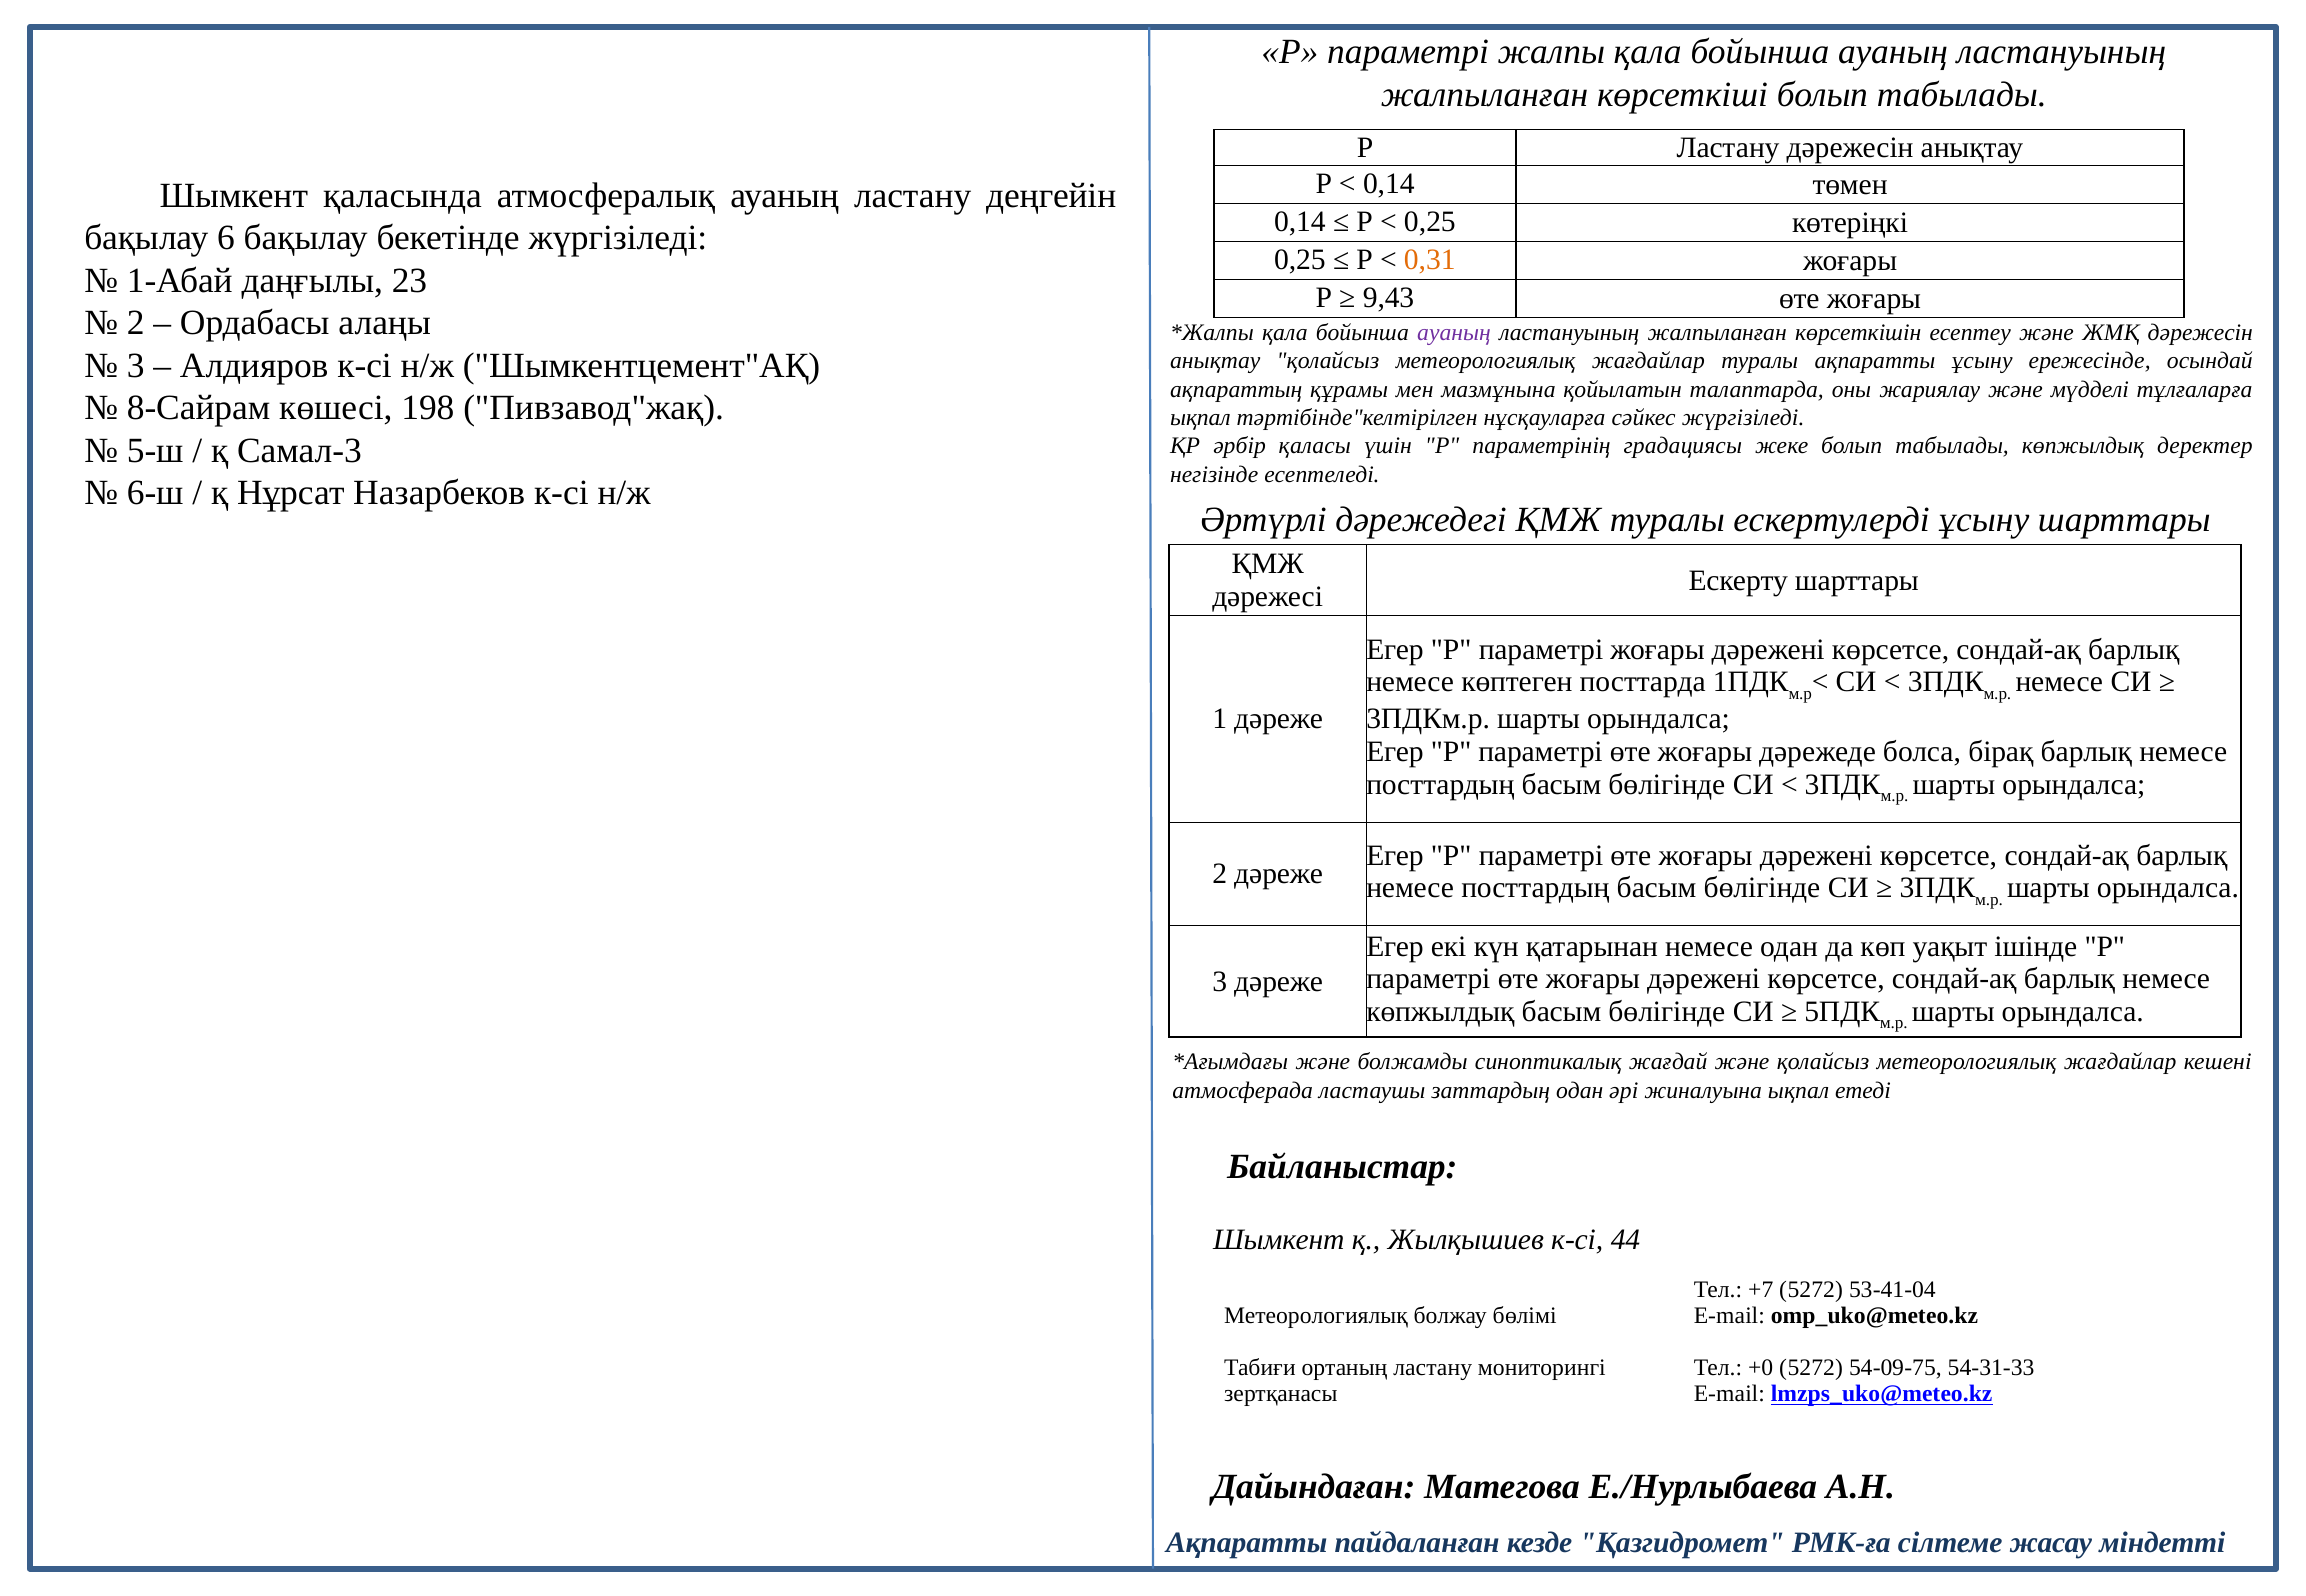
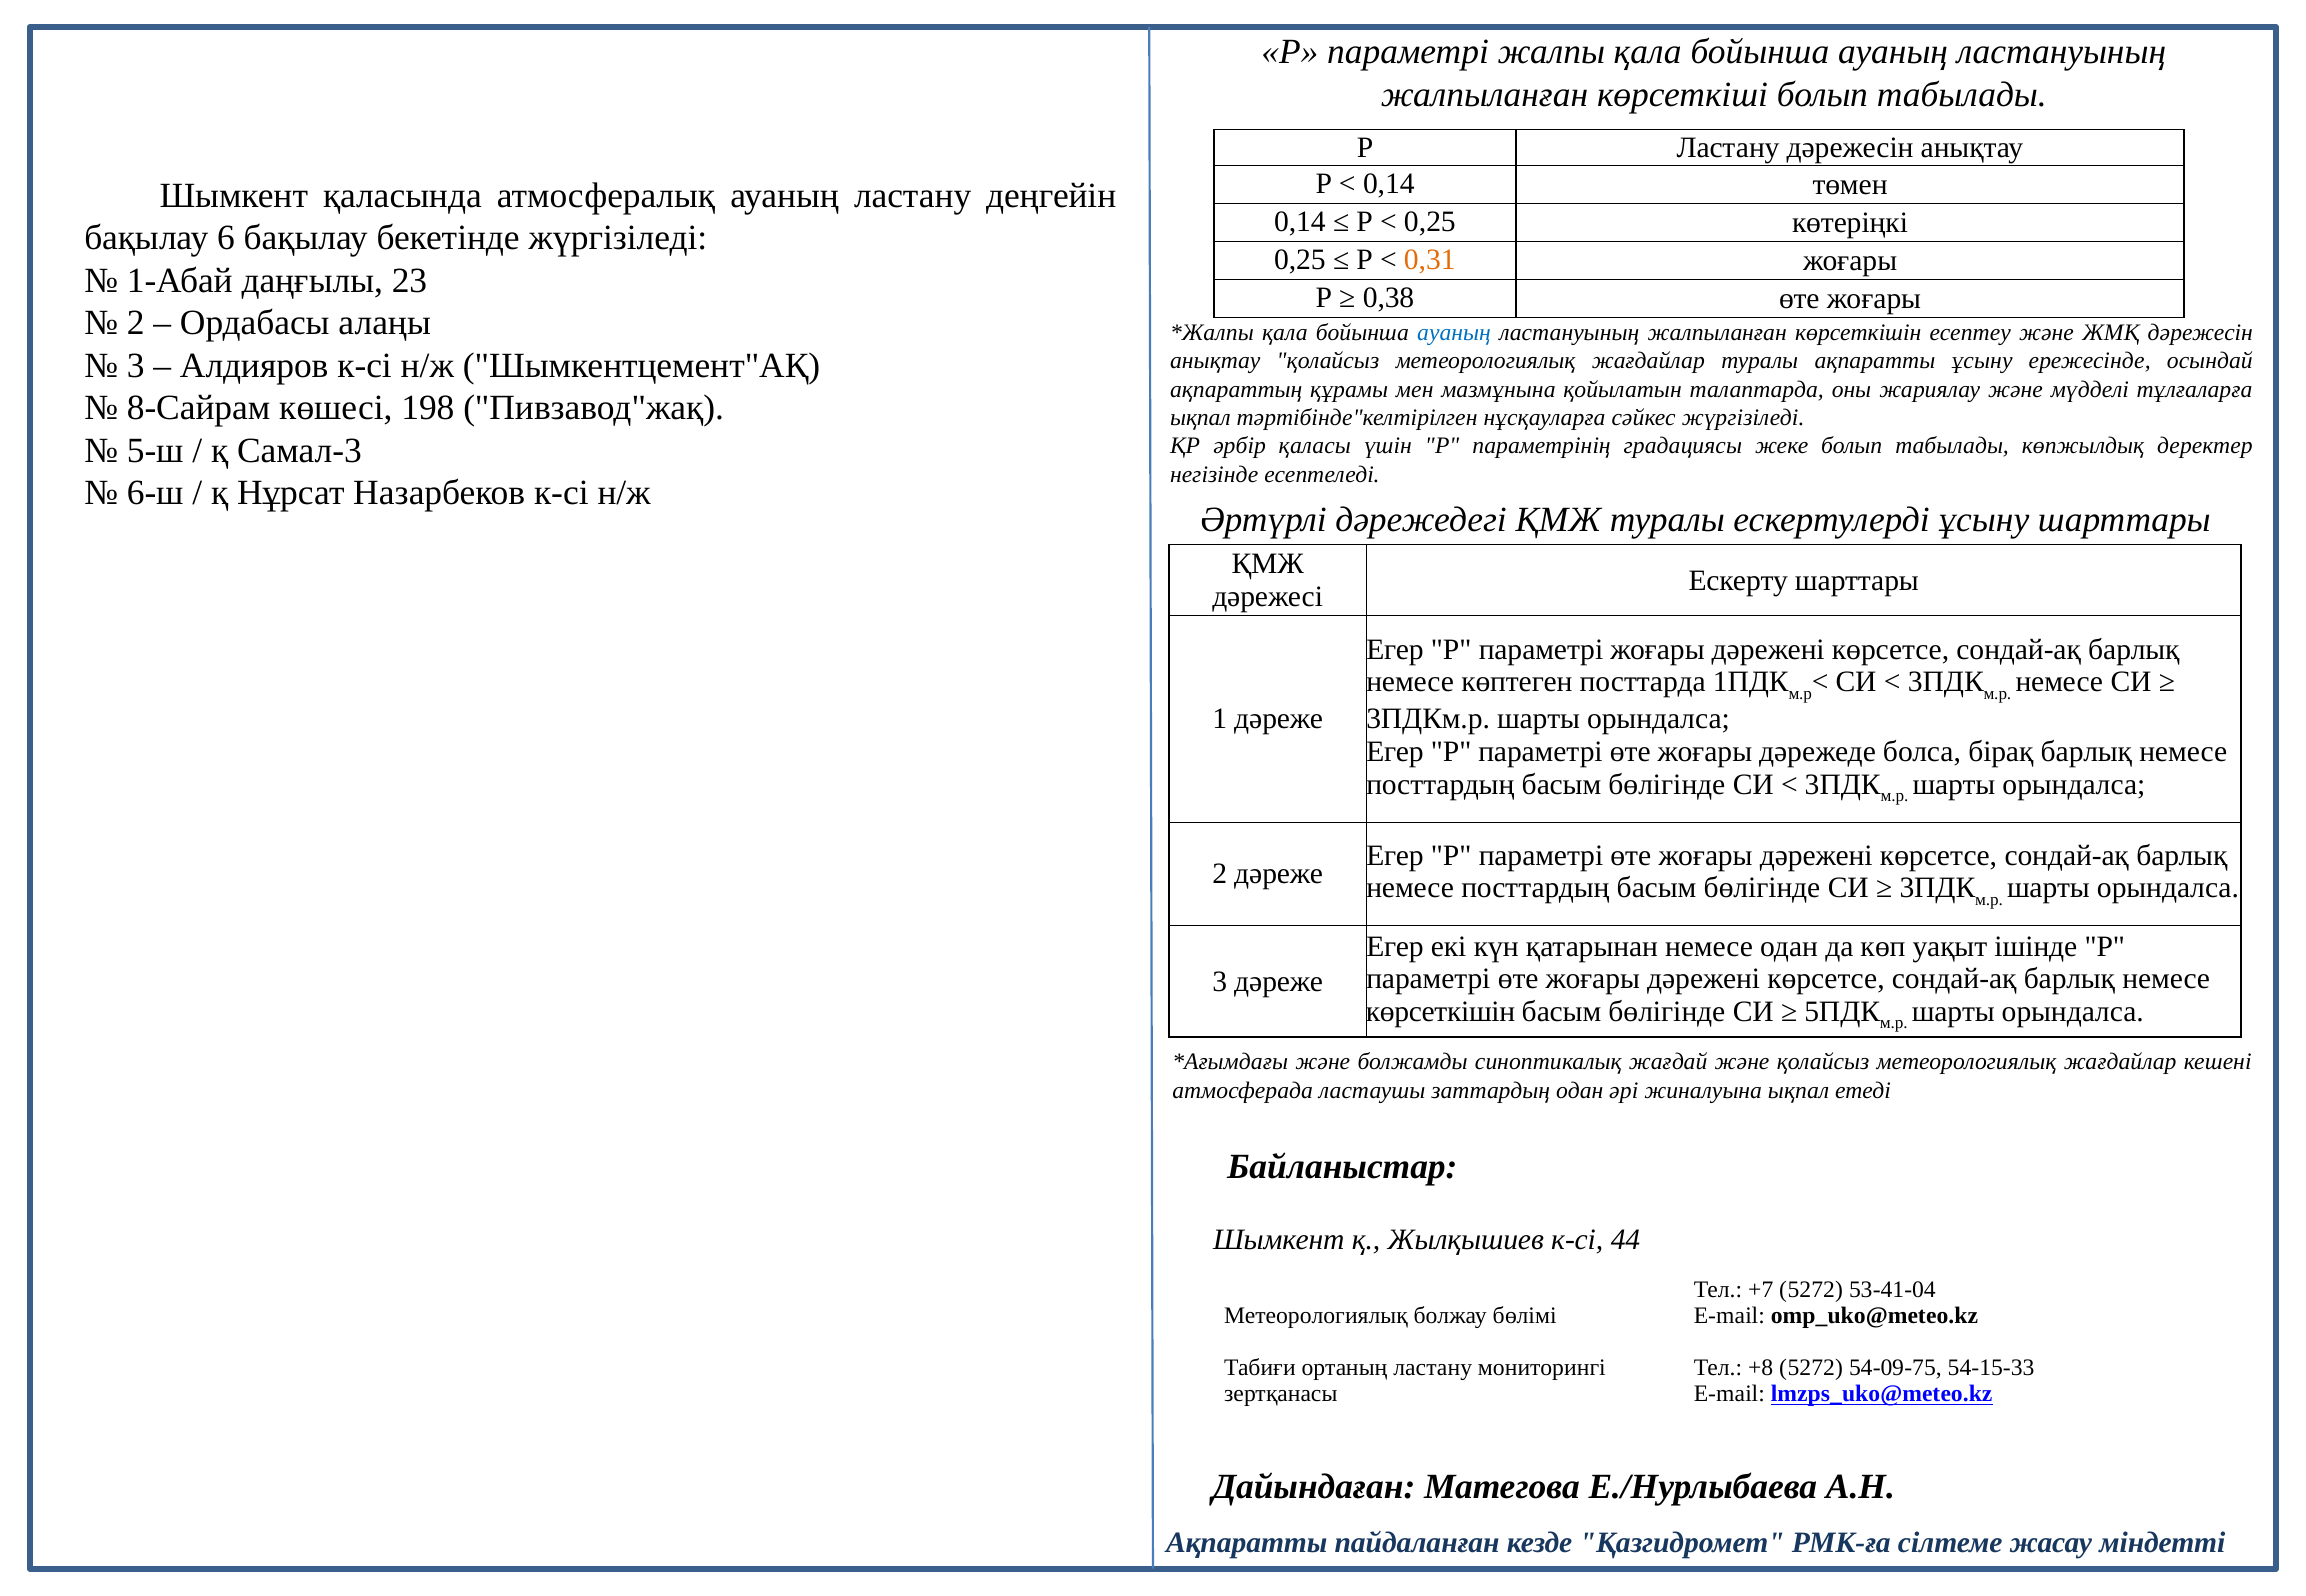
9,43: 9,43 -> 0,38 (1389, 298)
ауаның colour: purple -> blue (1454, 333)
көпжылдық: көпжылдық -> көрсеткішін (1440, 1012)
+0: +0 -> +8 (1761, 1368)
54-31-33: 54-31-33 -> 54-15-33 (1991, 1368)
